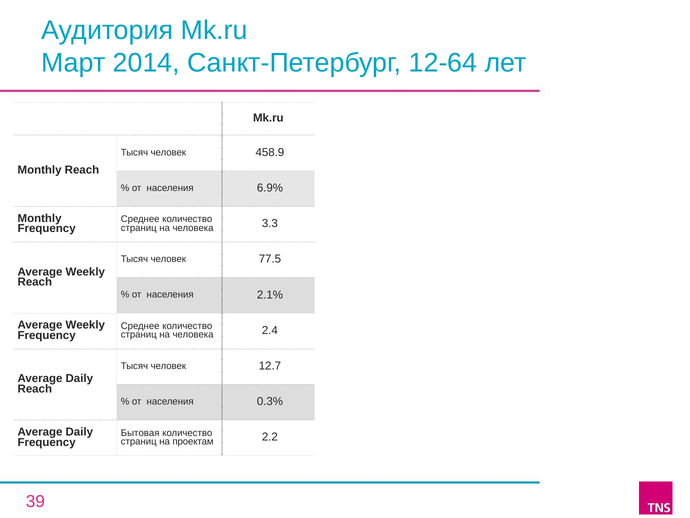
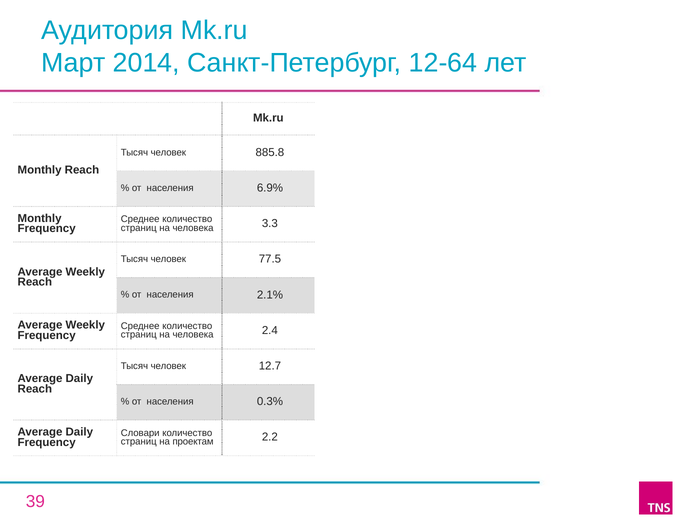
458.9: 458.9 -> 885.8 (270, 152)
Бытовая: Бытовая -> Словари (140, 433)
